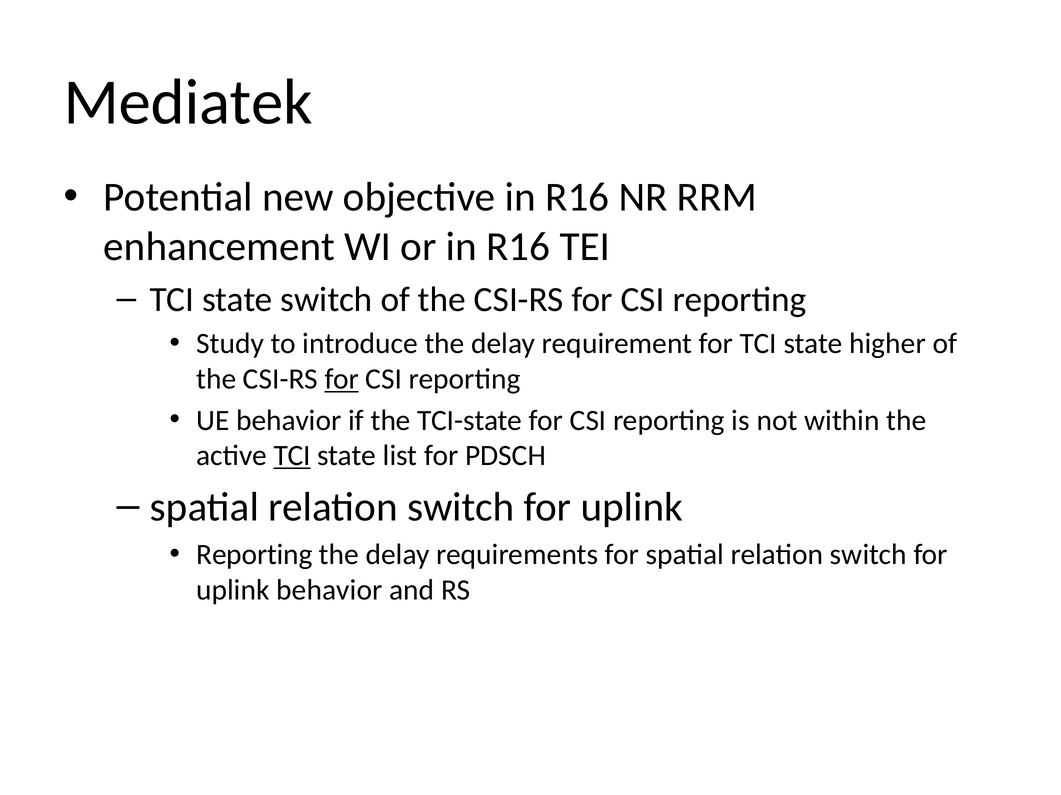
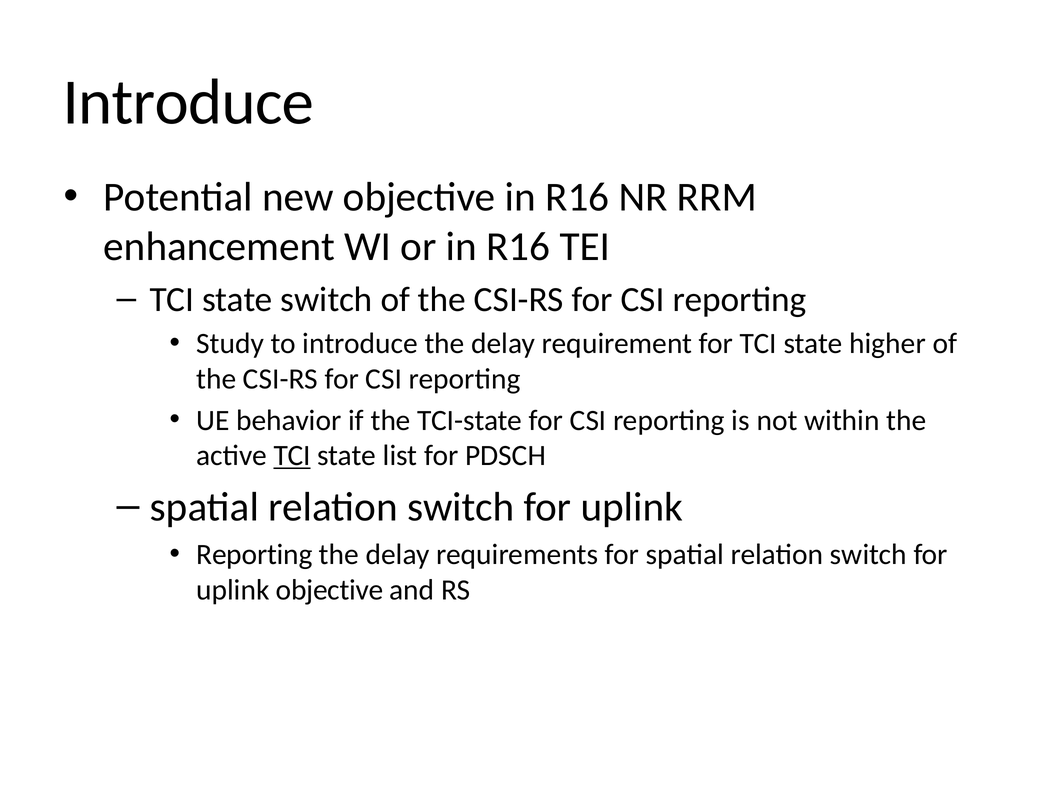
Mediatek: Mediatek -> Introduce (188, 103)
for underline: present -> none (342, 379)
uplink behavior: behavior -> objective (330, 591)
